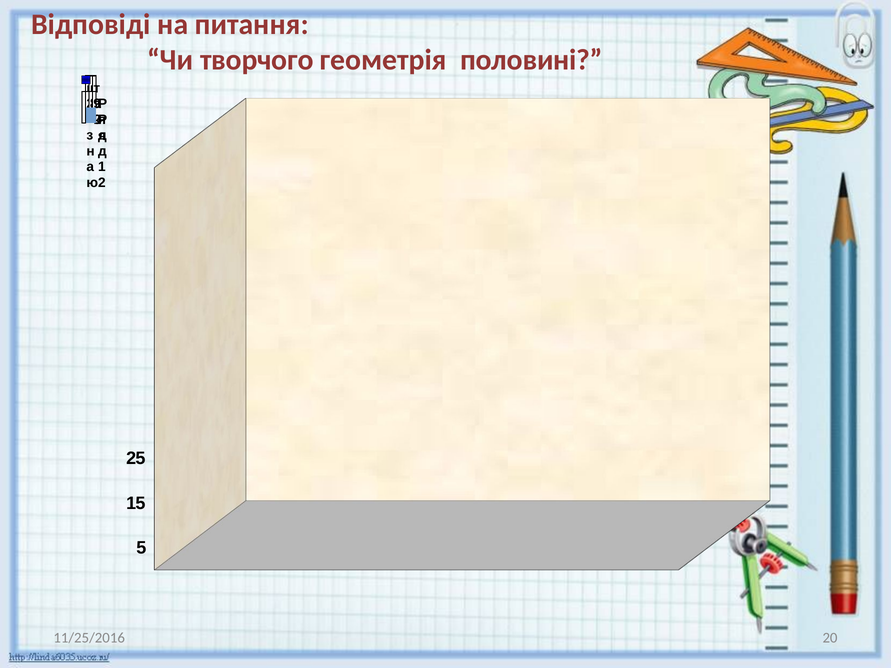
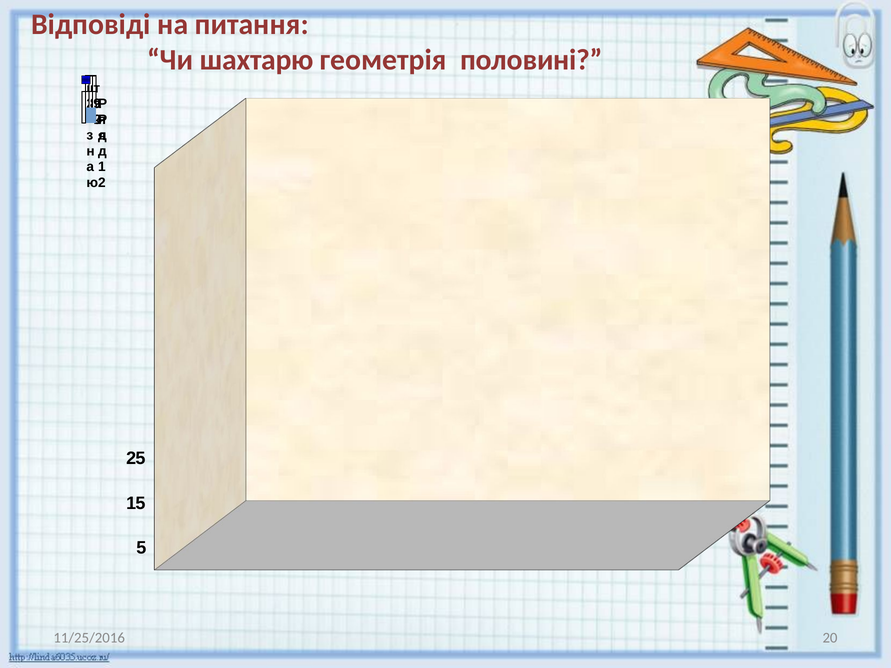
творчого: творчого -> шахтарю (257, 60)
